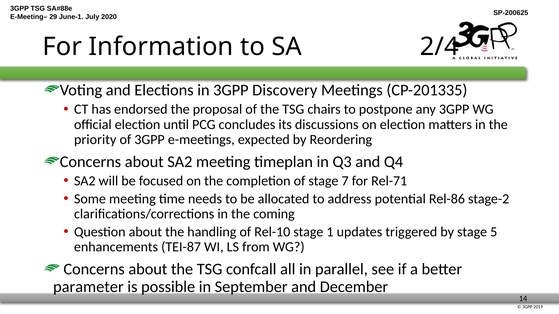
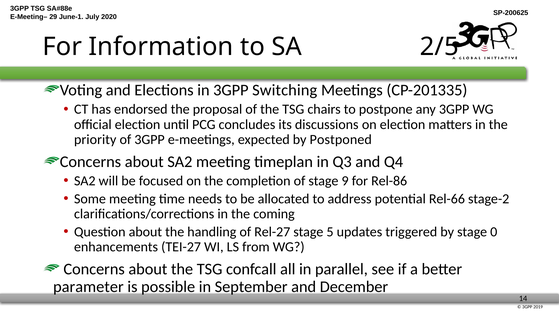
2/4: 2/4 -> 2/5 (439, 47)
Discovery: Discovery -> Switching (285, 90)
Reordering: Reordering -> Postponed (341, 140)
7: 7 -> 9 (345, 181)
Rel-71: Rel-71 -> Rel-86 (389, 181)
Rel-86: Rel-86 -> Rel-66 (447, 199)
Rel-10: Rel-10 -> Rel-27 (272, 232)
1: 1 -> 5 (330, 232)
5: 5 -> 0 (494, 232)
TEI-87: TEI-87 -> TEI-27 (181, 247)
